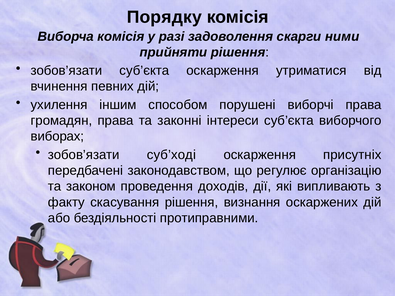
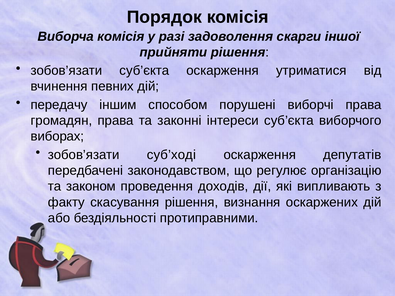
Порядку: Порядку -> Порядок (164, 17)
ними: ними -> іншої (342, 36)
ухилення: ухилення -> передачу (59, 105)
присутніх: присутніх -> депутатів (352, 155)
